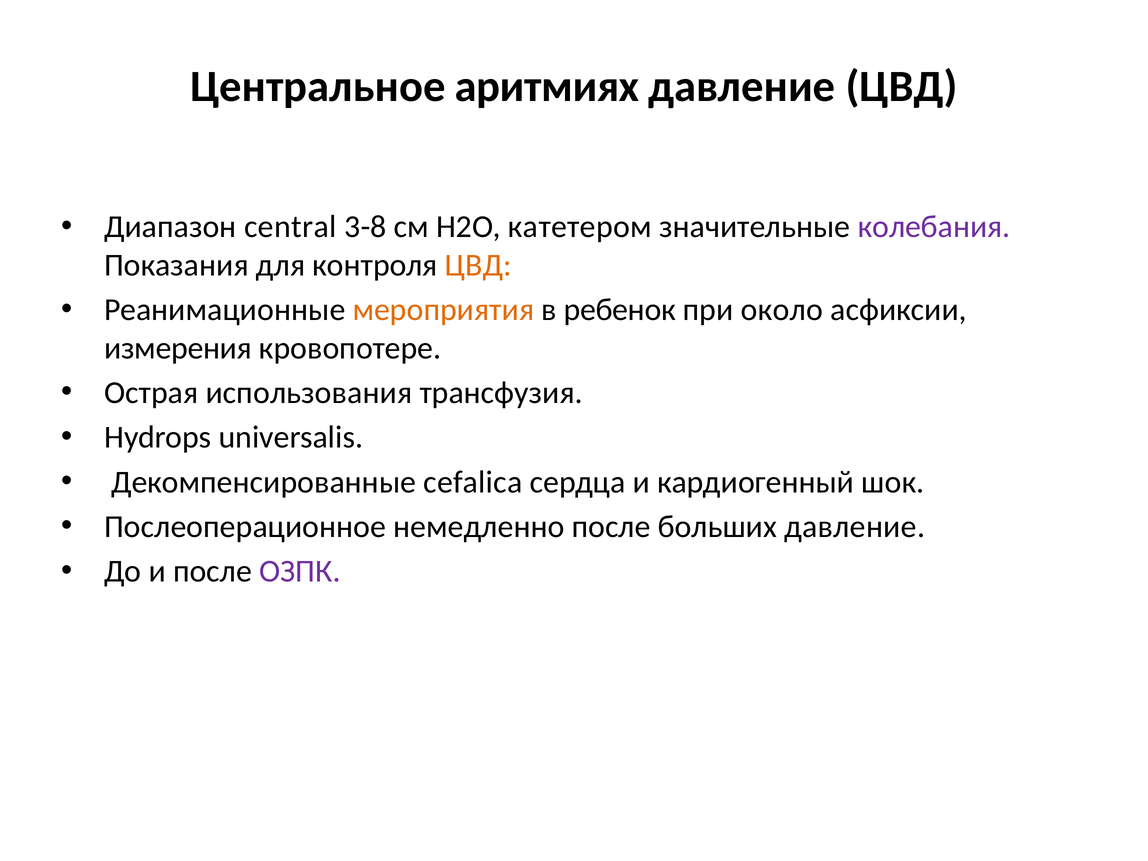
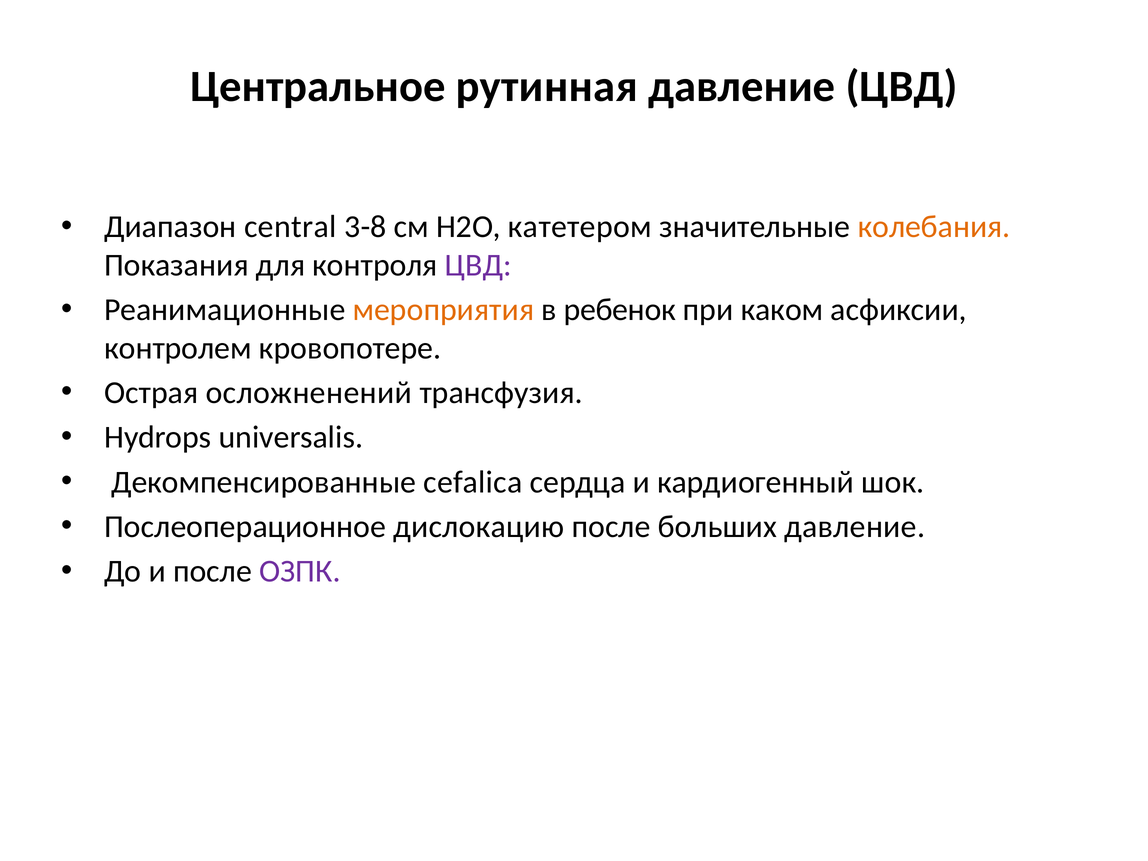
аритмиях: аритмиях -> рутинная (547, 86)
колебания colour: purple -> orange (934, 227)
ЦВД colour: orange -> purple (478, 265)
около: около -> каком (782, 310)
измерения: измерения -> контролем (178, 348)
использования: использования -> осложненений (309, 393)
немедленно: немедленно -> дислокацию (479, 527)
